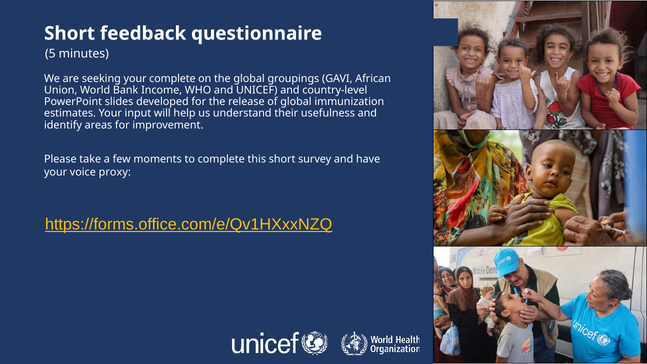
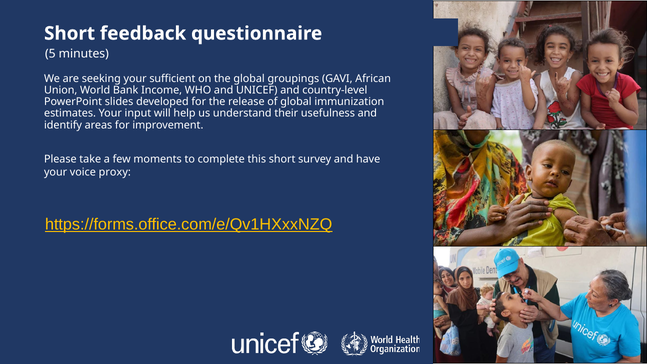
your complete: complete -> sufficient (172, 78)
